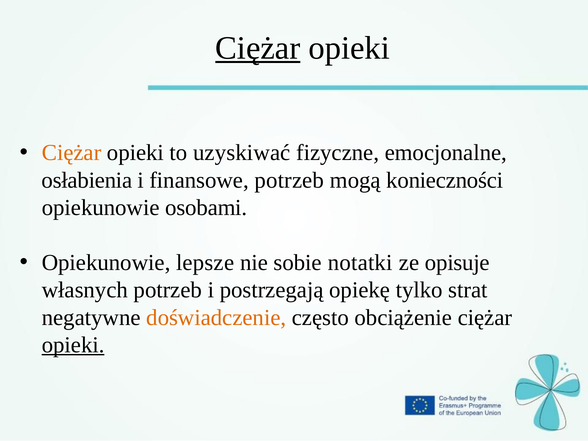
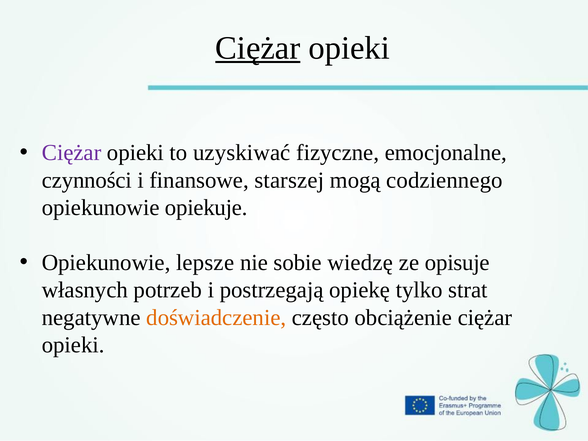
Ciężar colour: orange -> purple (72, 153)
osłabienia: osłabienia -> czynności (87, 180)
finansowe potrzeb: potrzeb -> starszej (289, 180)
konieczności: konieczności -> codziennego (444, 180)
osobami: osobami -> opiekuje (206, 208)
notatki: notatki -> wiedzę (360, 263)
opieki underline: present -> none (73, 345)
